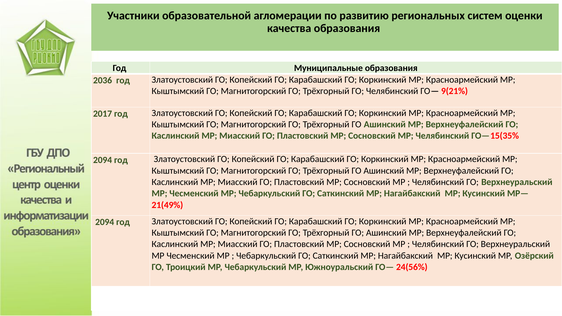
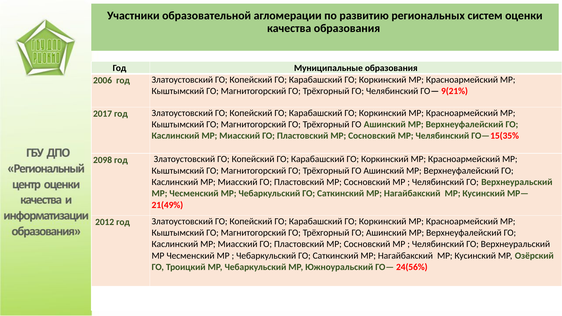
2036: 2036 -> 2006 (103, 80)
2094: 2094 -> 2098 (103, 160)
2094: 2094 -> 2012 (105, 222)
